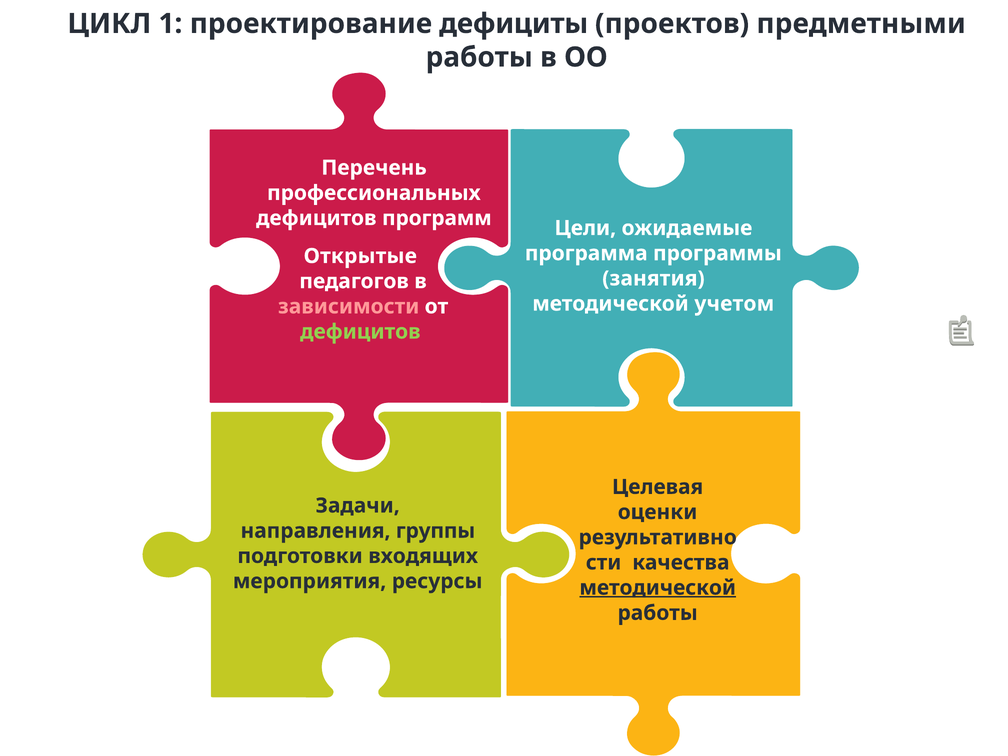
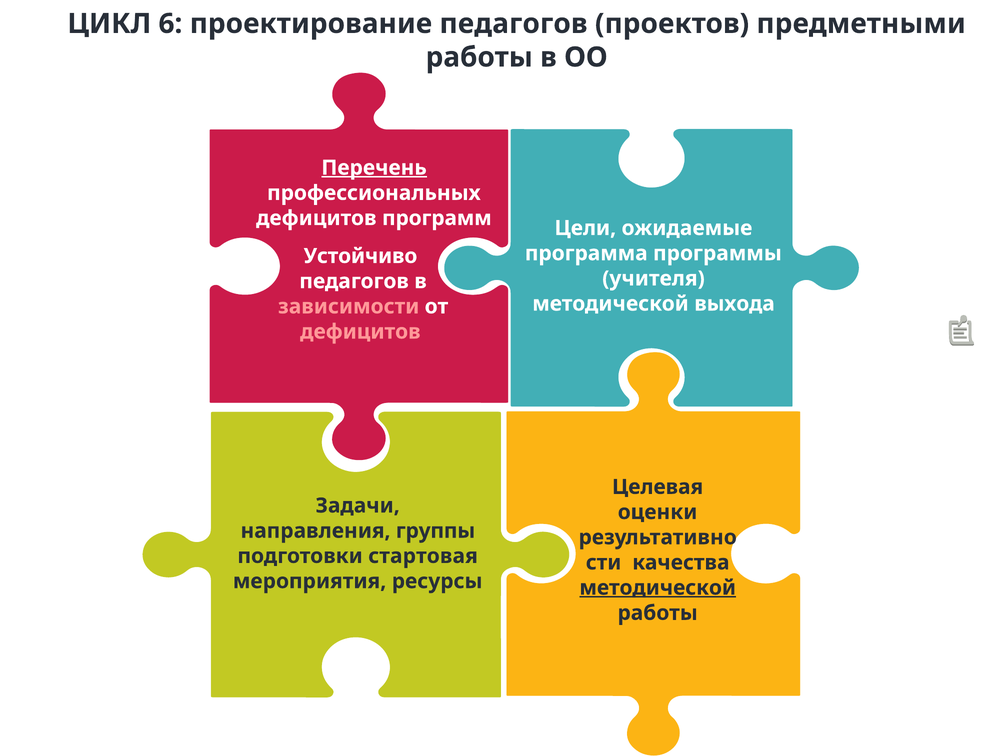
1: 1 -> 6 (170, 24)
проектирование дефициты: дефициты -> педагогов (514, 24)
Перечень underline: none -> present (374, 168)
Открытые: Открытые -> Устойчиво (360, 256)
занятия: занятия -> учителя (653, 279)
учетом: учетом -> выхода (735, 304)
дефицитов colour: light green -> pink (360, 332)
входящих: входящих -> стартовая (423, 556)
